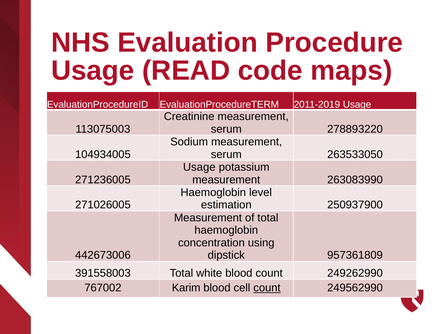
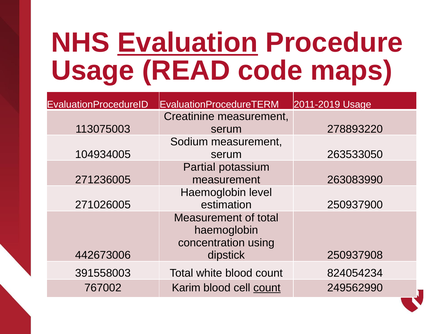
Evaluation underline: none -> present (188, 43)
Usage: Usage -> Partial (199, 167)
957361809: 957361809 -> 250937908 (355, 255)
249262990: 249262990 -> 824054234 (355, 273)
